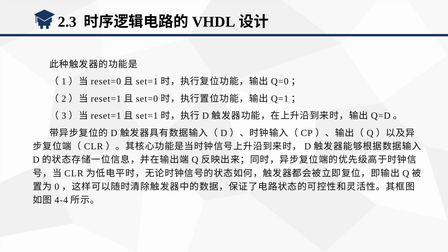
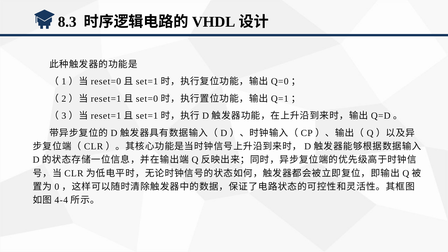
2.3: 2.3 -> 8.3 (67, 22)
